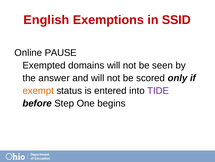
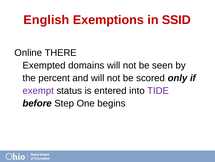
PAUSE: PAUSE -> THERE (61, 52)
answer: answer -> percent (54, 78)
exempt colour: orange -> purple (38, 90)
